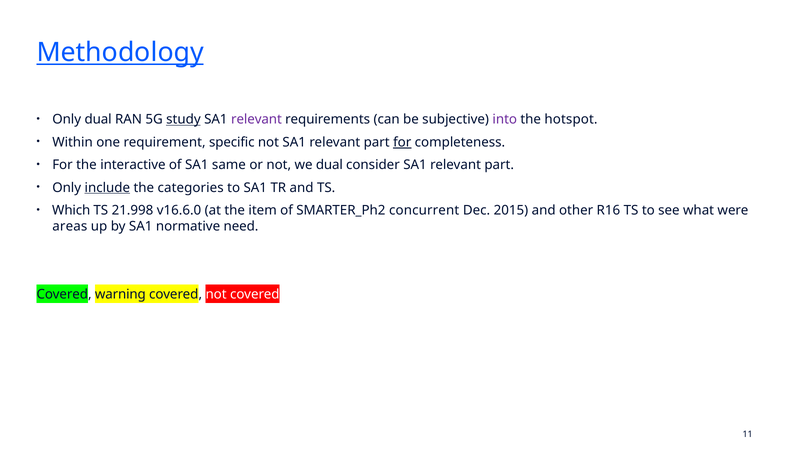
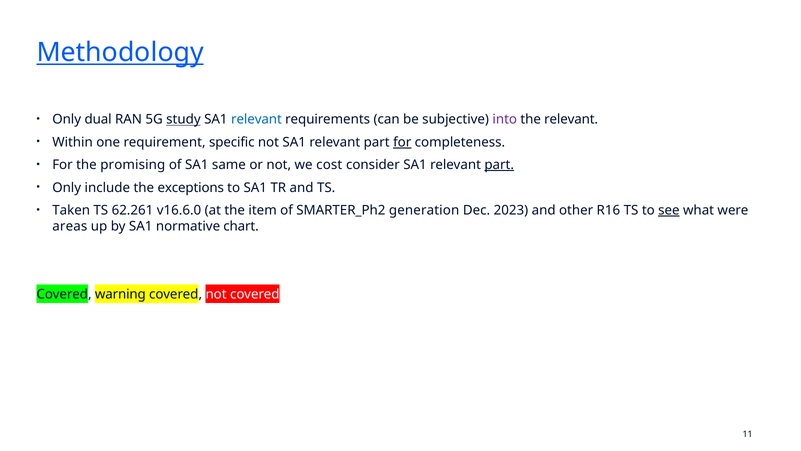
relevant colour: purple -> blue (256, 119)
the hotspot: hotspot -> relevant (571, 119)
interactive: interactive -> promising (133, 165)
we dual: dual -> cost (329, 165)
part underline: none -> present (499, 165)
include underline: present -> none (107, 187)
categories: categories -> exceptions (191, 187)
Which: Which -> Taken (71, 210)
21.998: 21.998 -> 62.261 (132, 210)
concurrent: concurrent -> generation (424, 210)
2015: 2015 -> 2023 (511, 210)
see underline: none -> present (669, 210)
need: need -> chart (241, 226)
